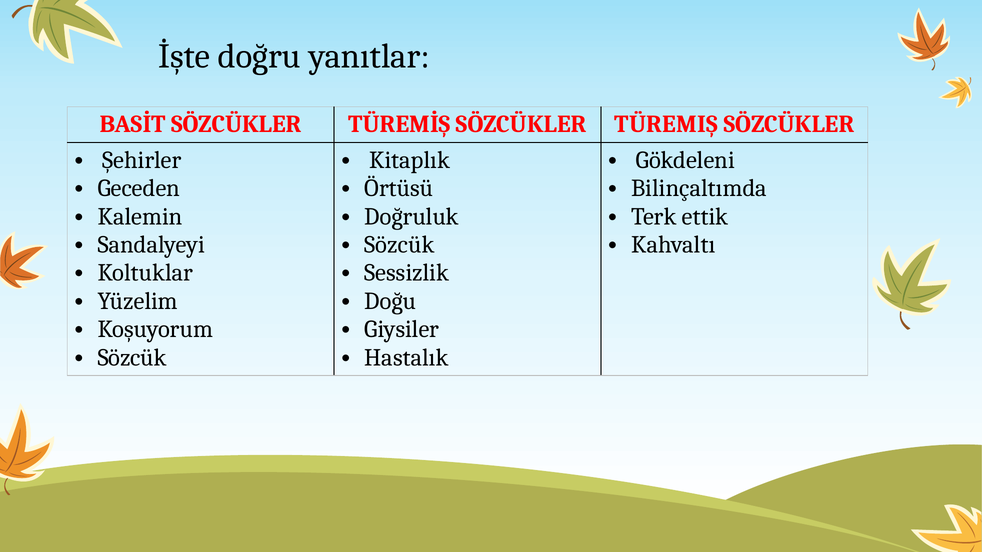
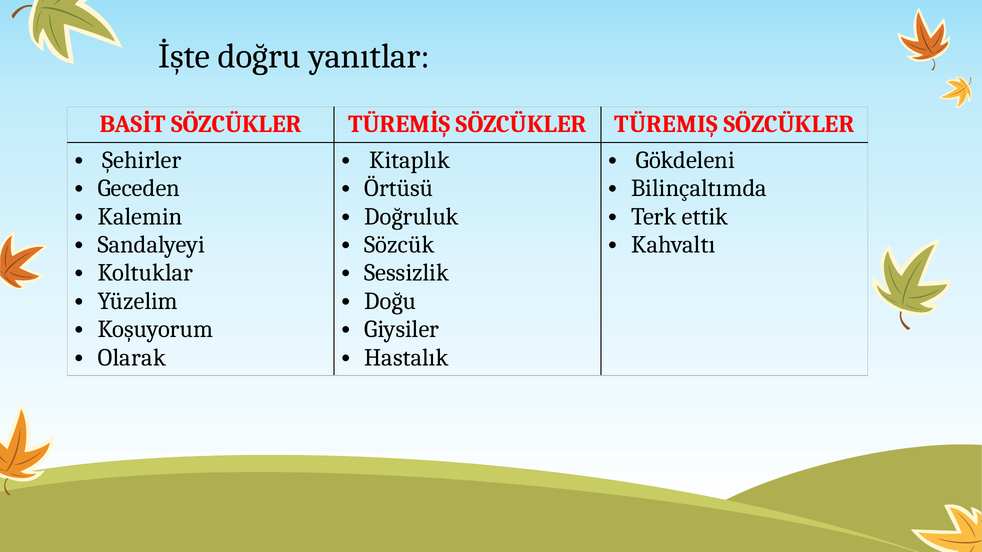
Sözcük: Sözcük -> Olarak (132, 358)
